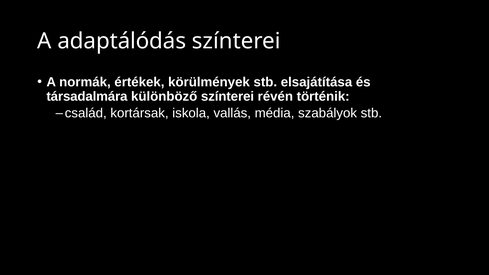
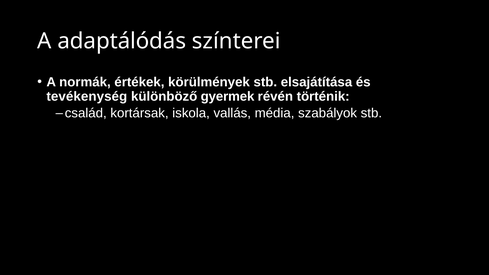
társadalmára: társadalmára -> tevékenység (87, 96)
különböző színterei: színterei -> gyermek (228, 96)
